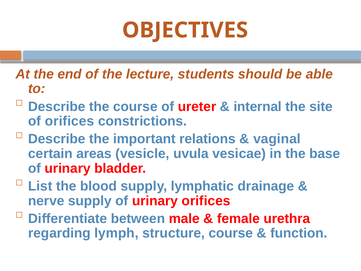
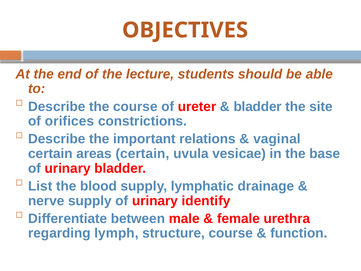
internal: internal -> bladder (258, 106)
areas vesicle: vesicle -> certain (142, 154)
urinary orifices: orifices -> identify (206, 201)
